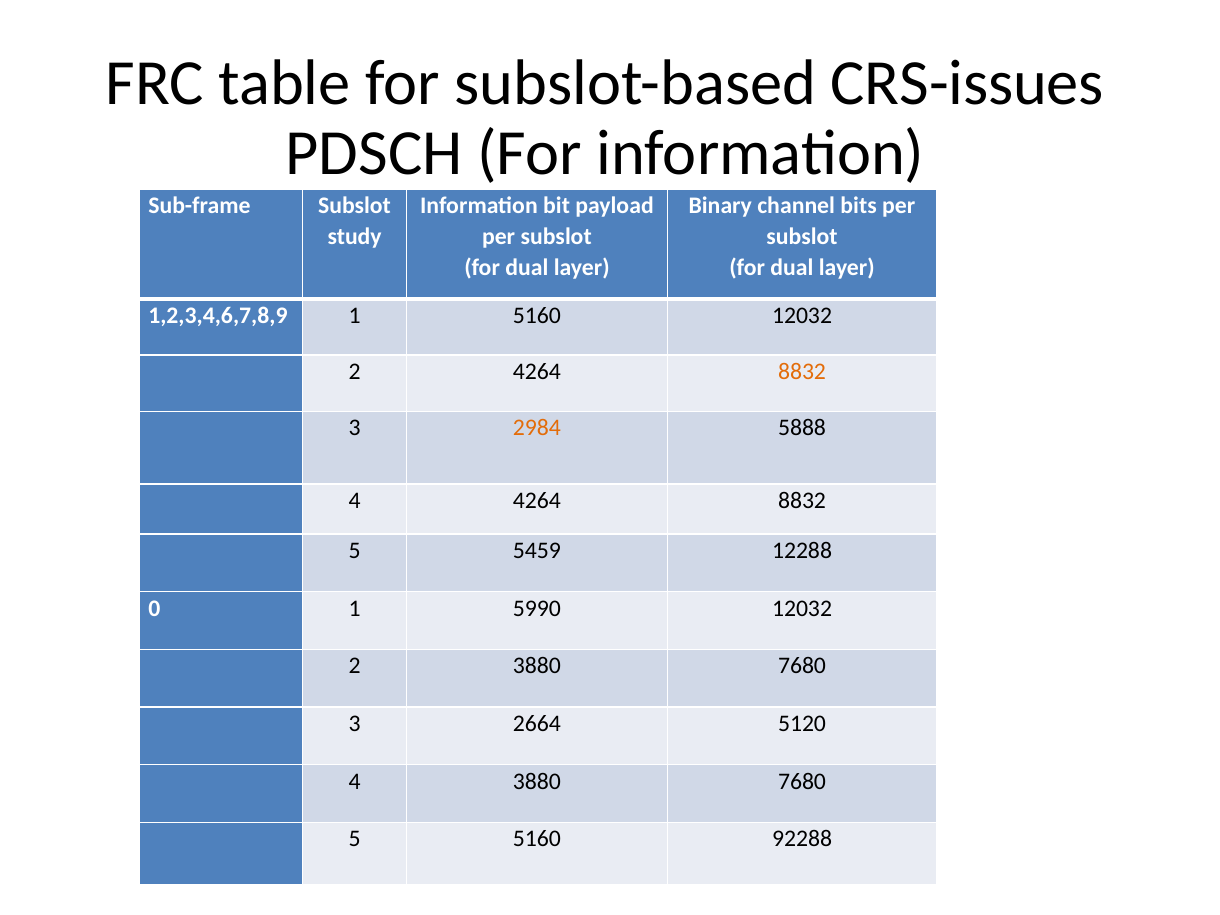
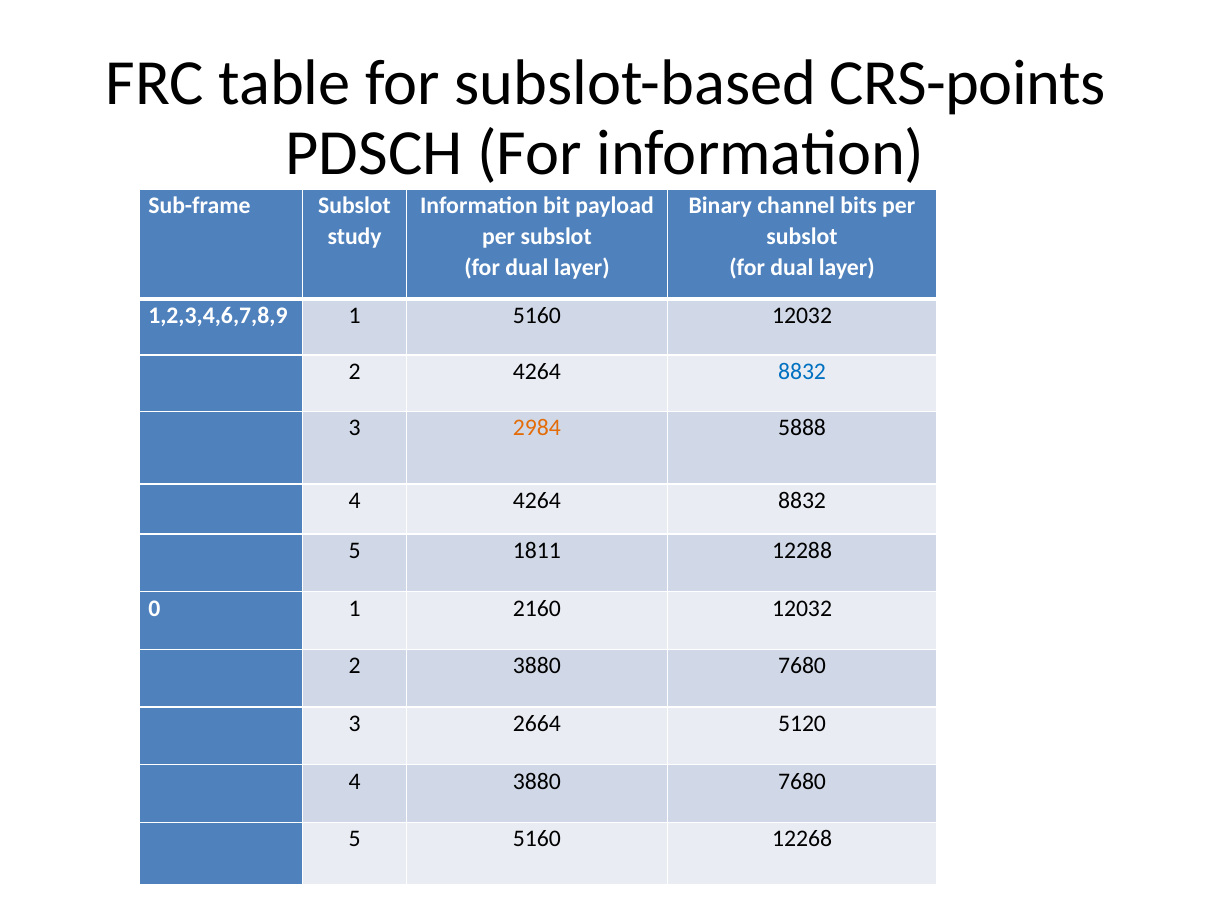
CRS-issues: CRS-issues -> CRS-points (968, 83)
8832 colour: orange -> blue (802, 372)
5459: 5459 -> 1811 (537, 551)
5990: 5990 -> 2160 (537, 609)
92288: 92288 -> 12268 (802, 839)
